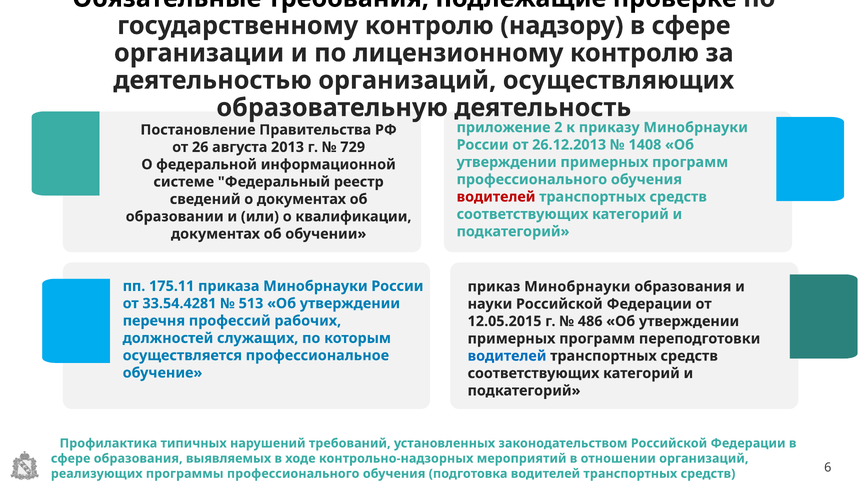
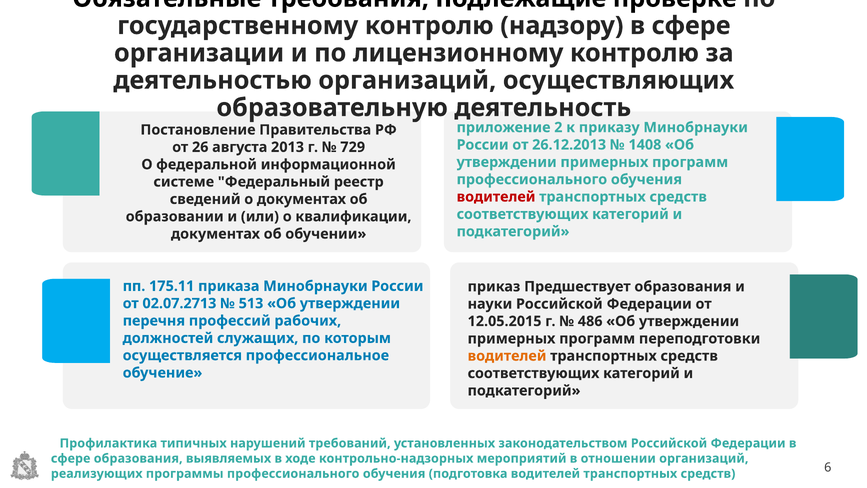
приказ Минобрнауки: Минобрнауки -> Предшествует (577, 286)
33.54.4281: 33.54.4281 -> 02.07.2713 (179, 303)
водителей colour: blue -> orange (507, 356)
